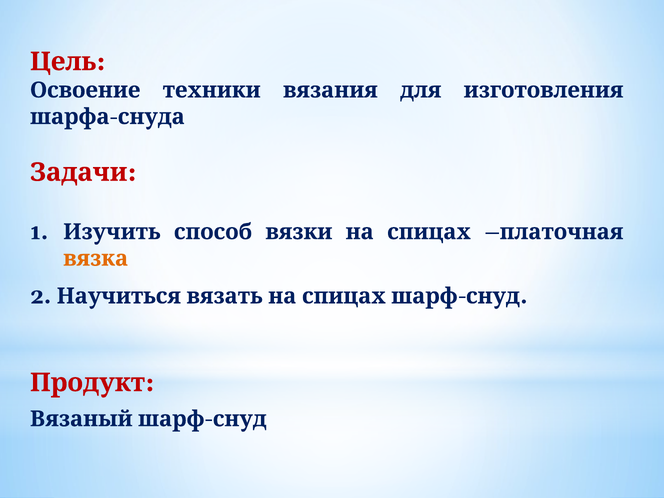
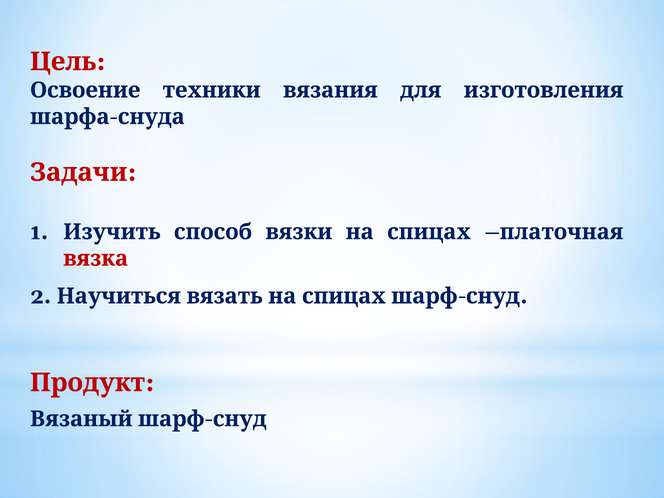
вязка colour: orange -> red (96, 258)
